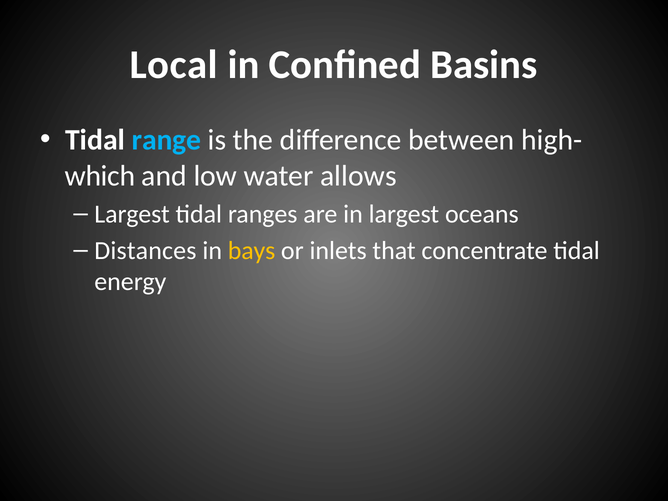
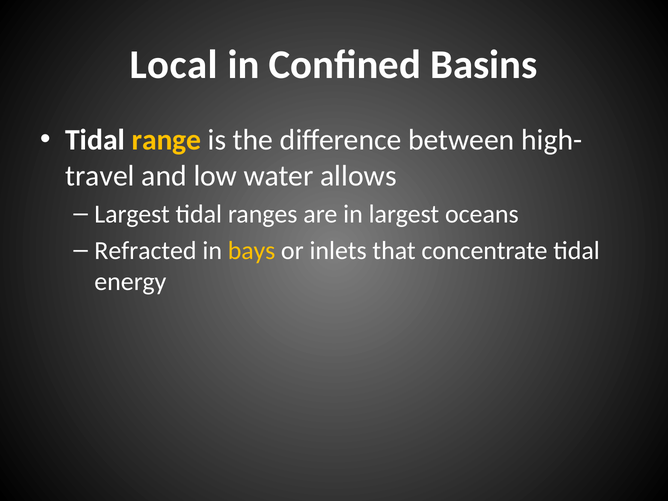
range colour: light blue -> yellow (166, 140)
which: which -> travel (100, 176)
Distances: Distances -> Refracted (145, 251)
